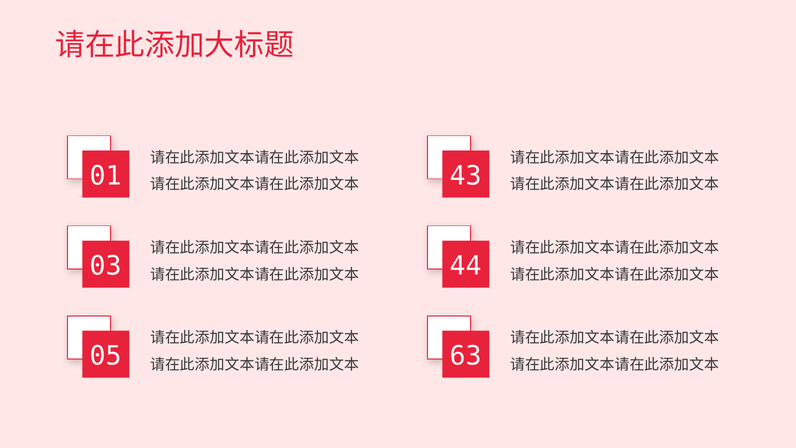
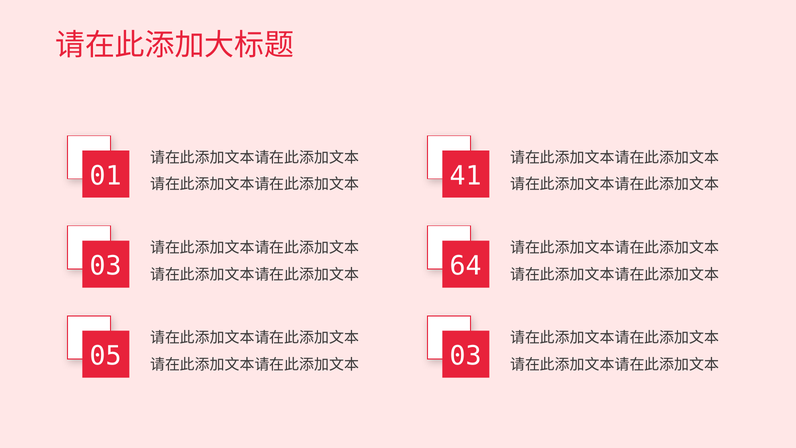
43: 43 -> 41 (466, 176)
44: 44 -> 64 (466, 266)
63: 63 -> 03 (466, 356)
